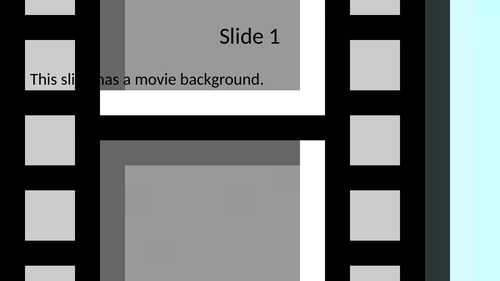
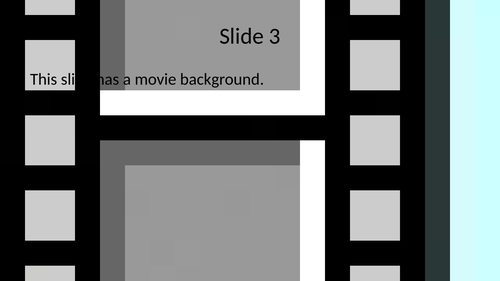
1: 1 -> 3 (275, 36)
